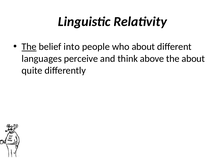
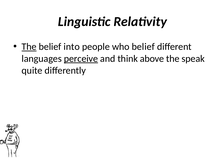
who about: about -> belief (143, 47)
perceive underline: none -> present (81, 58)
the about: about -> speak (193, 58)
